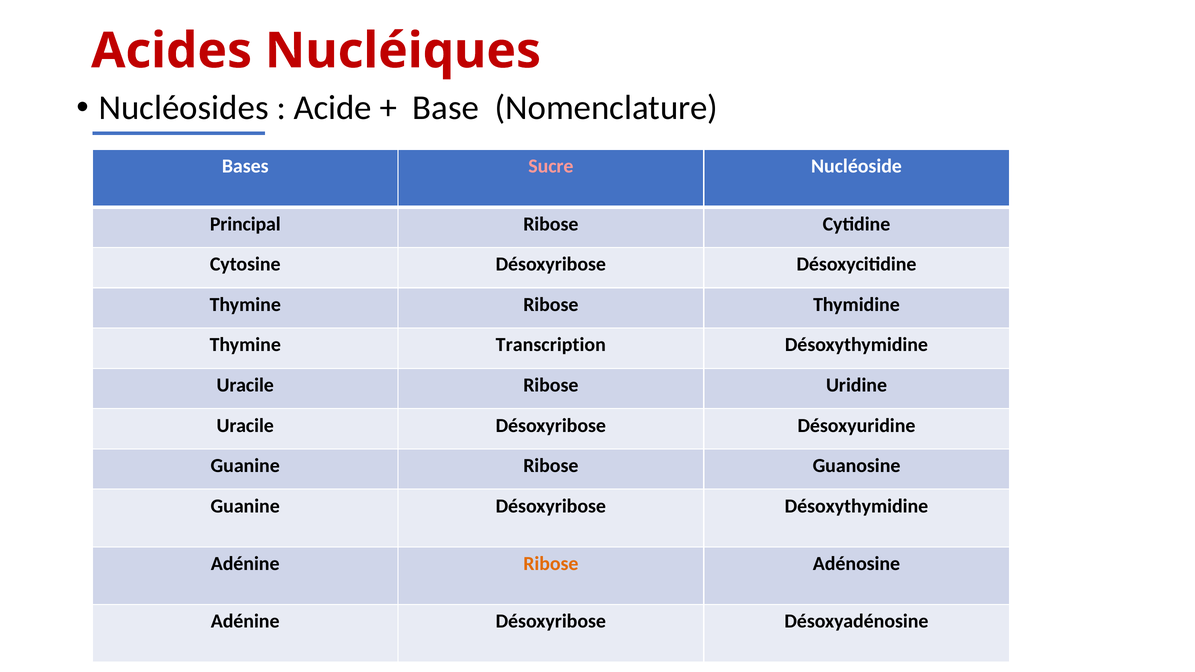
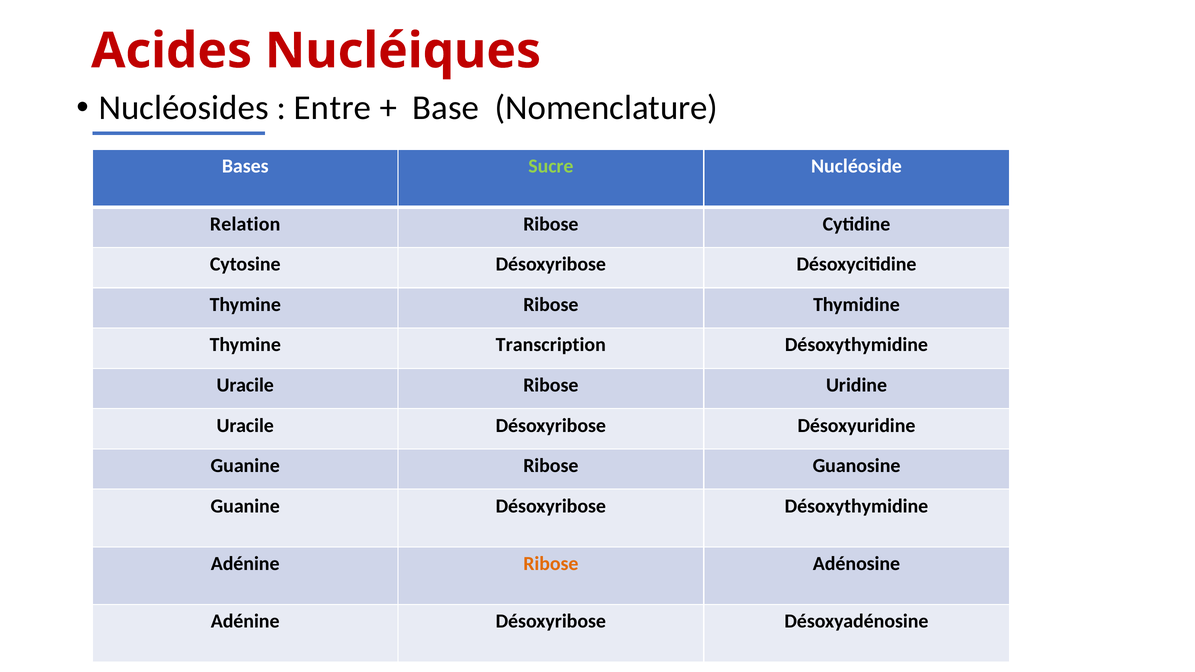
Acide: Acide -> Entre (332, 108)
Sucre colour: pink -> light green (551, 166)
Principal: Principal -> Relation (245, 224)
